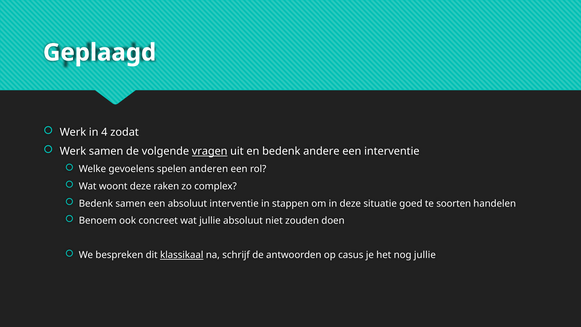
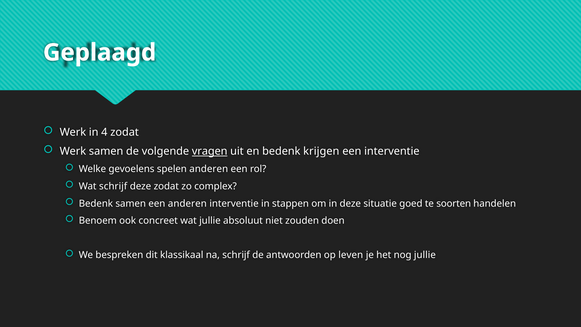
andere: andere -> krijgen (321, 151)
Wat woont: woont -> schrijf (113, 186)
deze raken: raken -> zodat (166, 186)
een absoluut: absoluut -> anderen (187, 203)
klassikaal underline: present -> none (182, 255)
casus: casus -> leven (351, 255)
